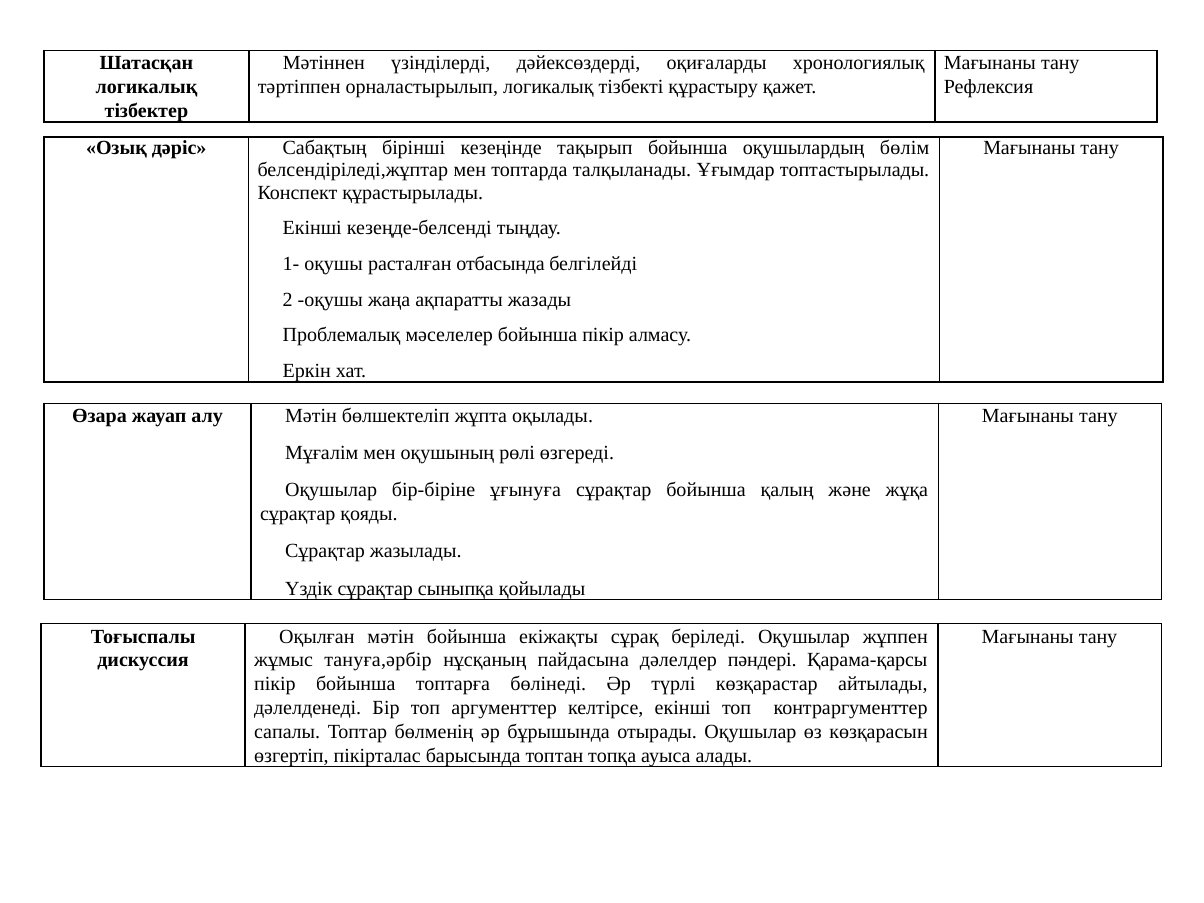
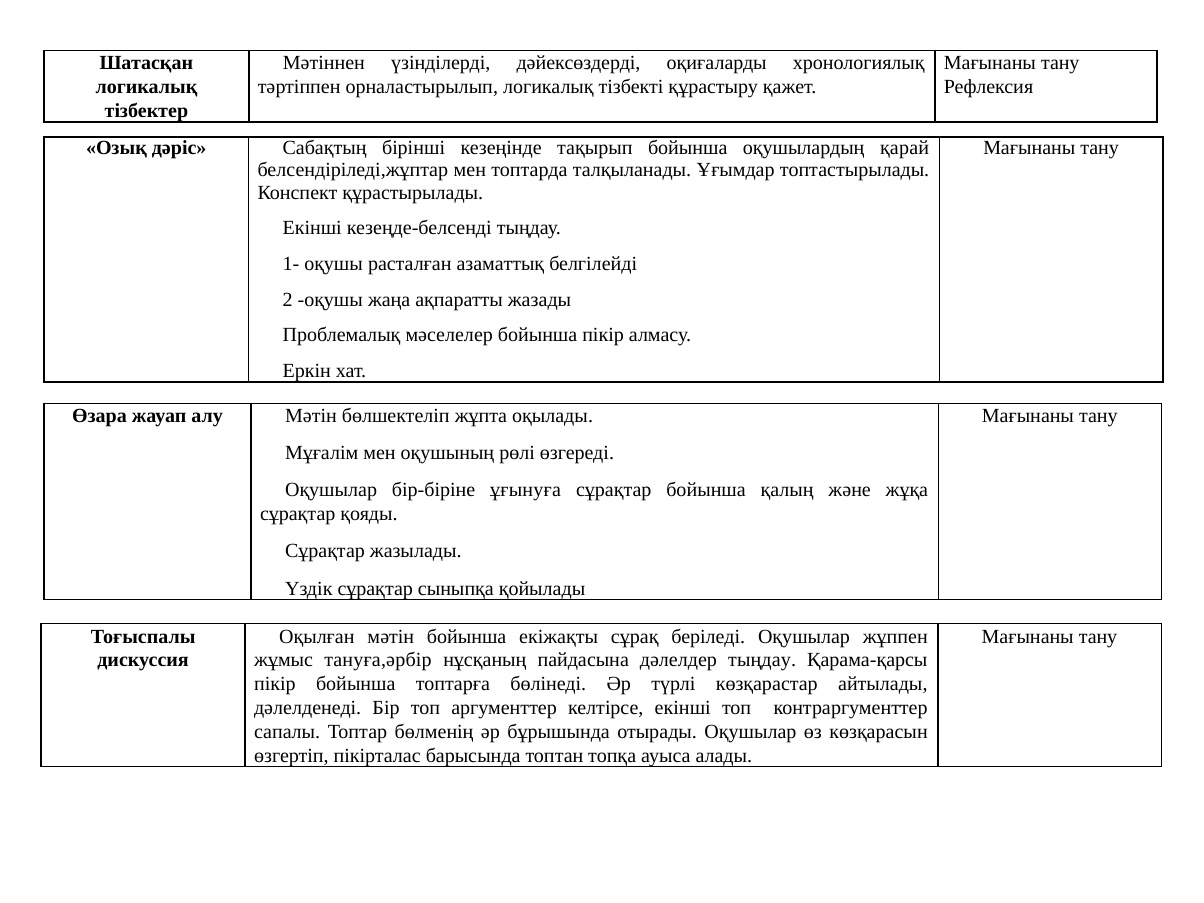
бөлім: бөлім -> қарай (905, 148)
отбасында: отбасында -> азаматтық (500, 264)
дәлелдер пәндері: пәндері -> тыңдау (762, 660)
